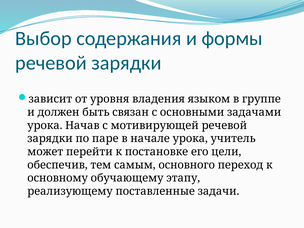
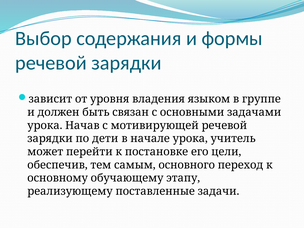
паре: паре -> дети (105, 139)
